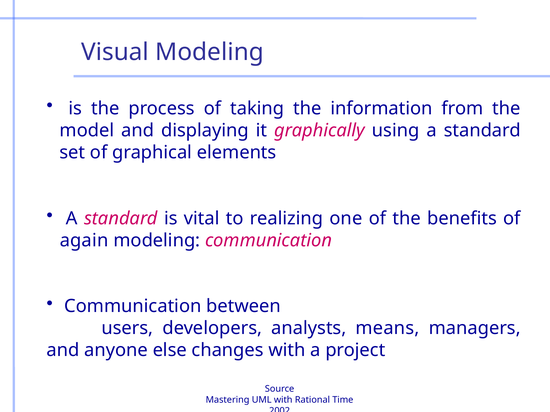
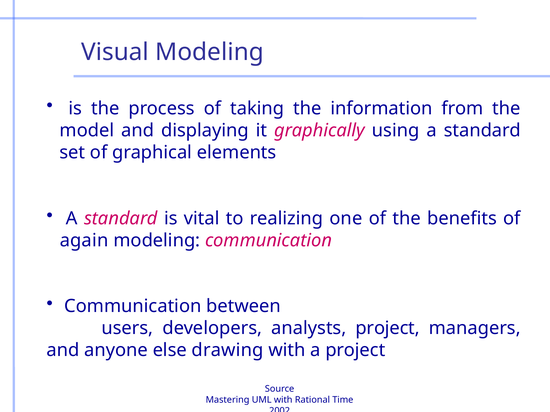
analysts means: means -> project (388, 329)
changes: changes -> drawing (228, 351)
